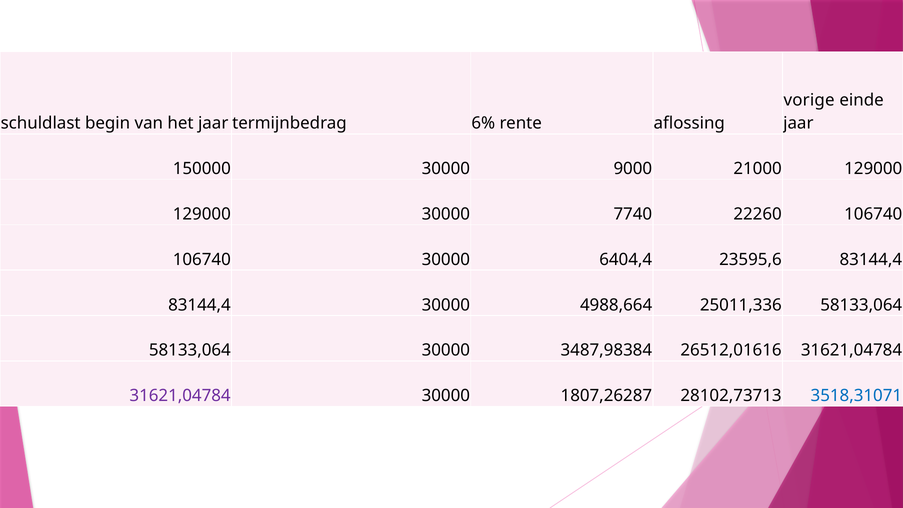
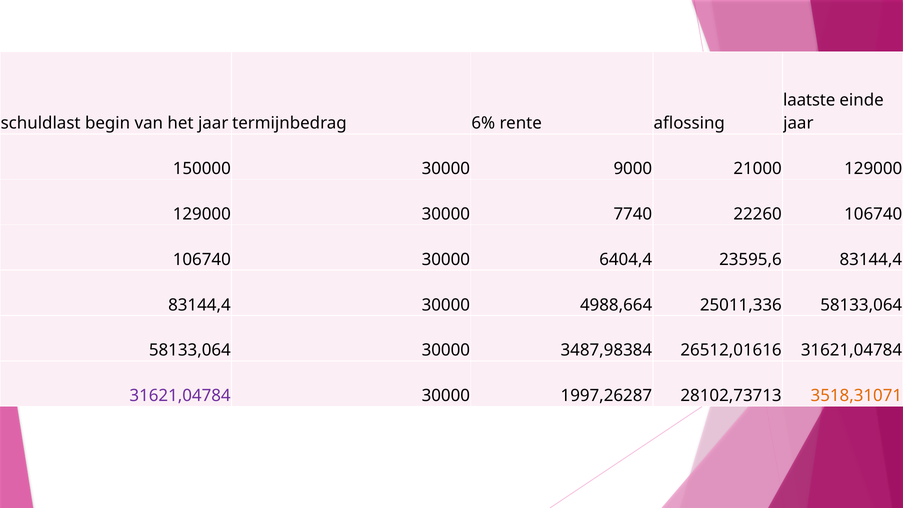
vorige: vorige -> laatste (809, 100)
1807,26287: 1807,26287 -> 1997,26287 (606, 396)
3518,31071 colour: blue -> orange (856, 396)
